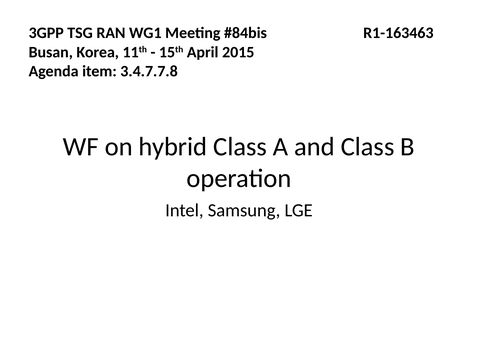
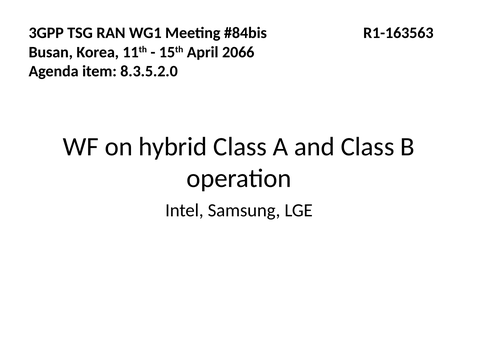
R1-163463: R1-163463 -> R1-163563 (398, 33)
2015: 2015 -> 2066 (238, 52)
3.4.7.7.8: 3.4.7.7.8 -> 8.3.5.2.0 (149, 71)
